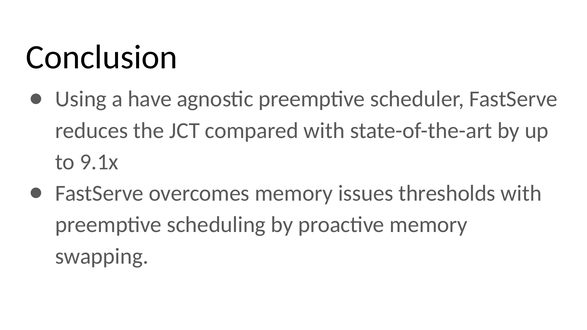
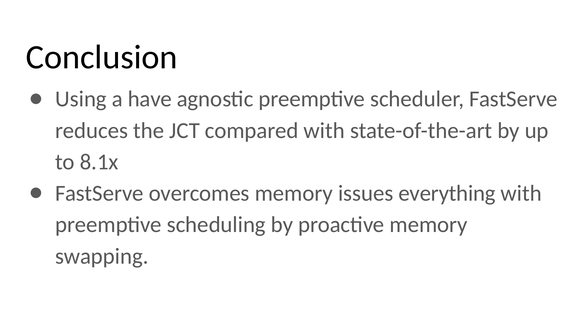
9.1x: 9.1x -> 8.1x (99, 162)
thresholds: thresholds -> everything (447, 193)
